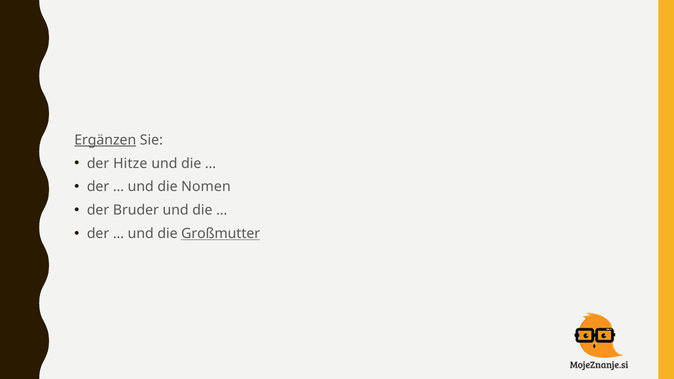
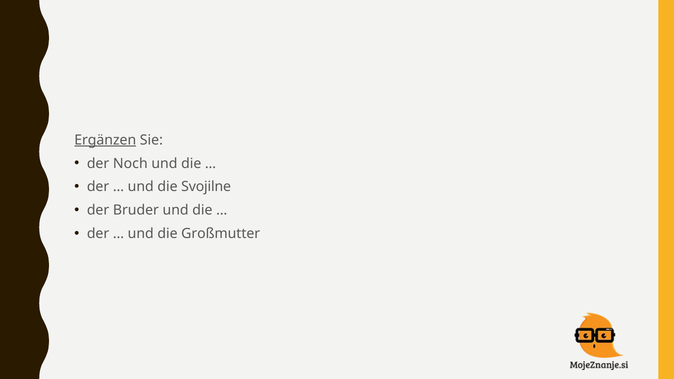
Hitze: Hitze -> Noch (130, 163)
Nomen: Nomen -> Svojilne (206, 187)
Großmutter underline: present -> none (221, 234)
